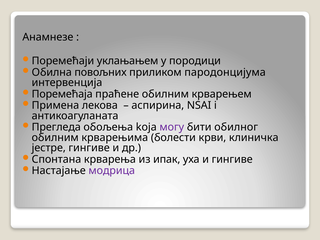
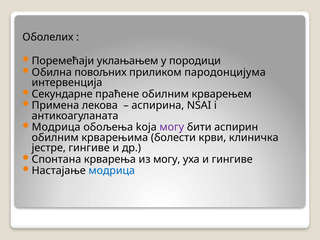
Анамнезе: Анамнезе -> Оболелих (48, 37)
Поремећаја: Поремећаја -> Секундарне (62, 94)
Прегледа: Прегледа -> Модрица (56, 127)
обилног: обилног -> аспирин (236, 127)
из ипак: ипак -> могу (167, 159)
модрица colour: purple -> blue (112, 171)
